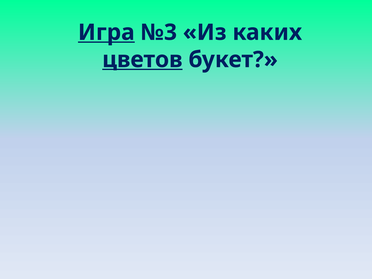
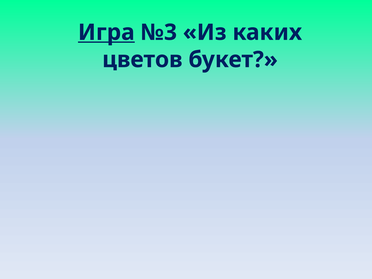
цветов underline: present -> none (142, 60)
